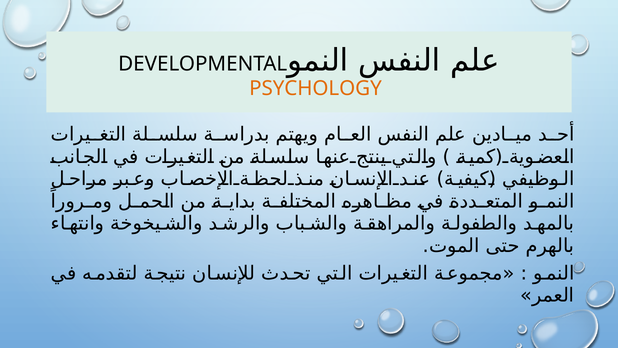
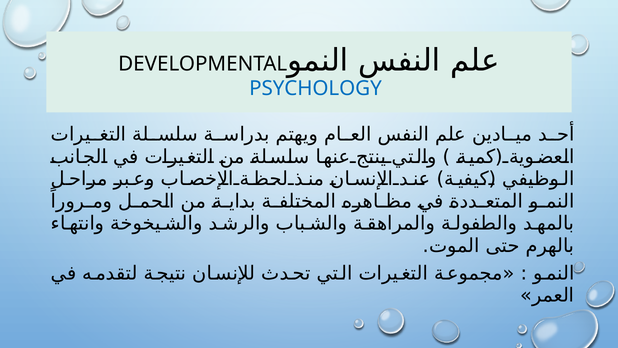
PSYCHOLOGY colour: orange -> blue (315, 88)
